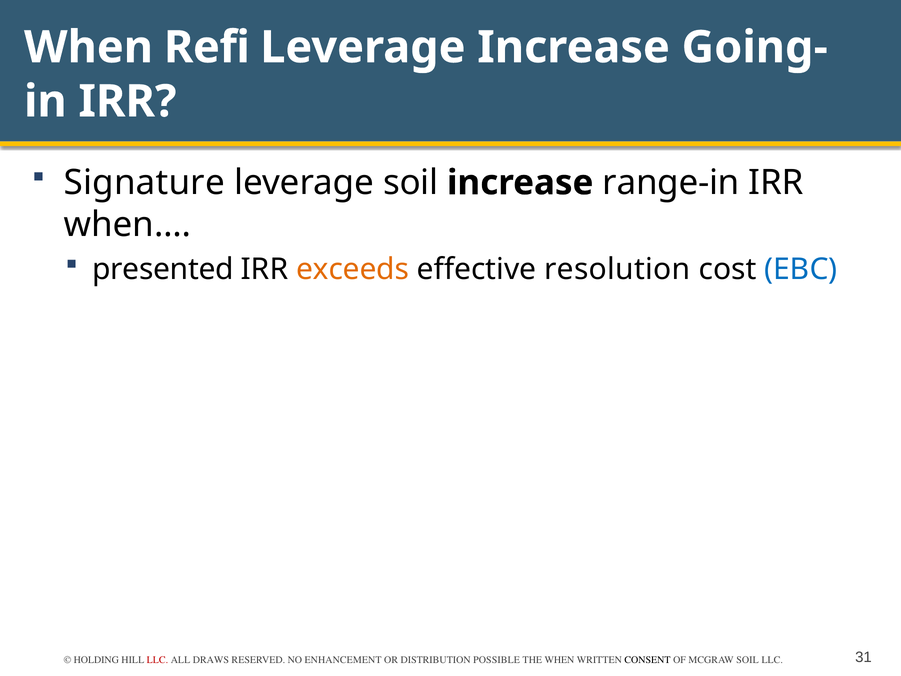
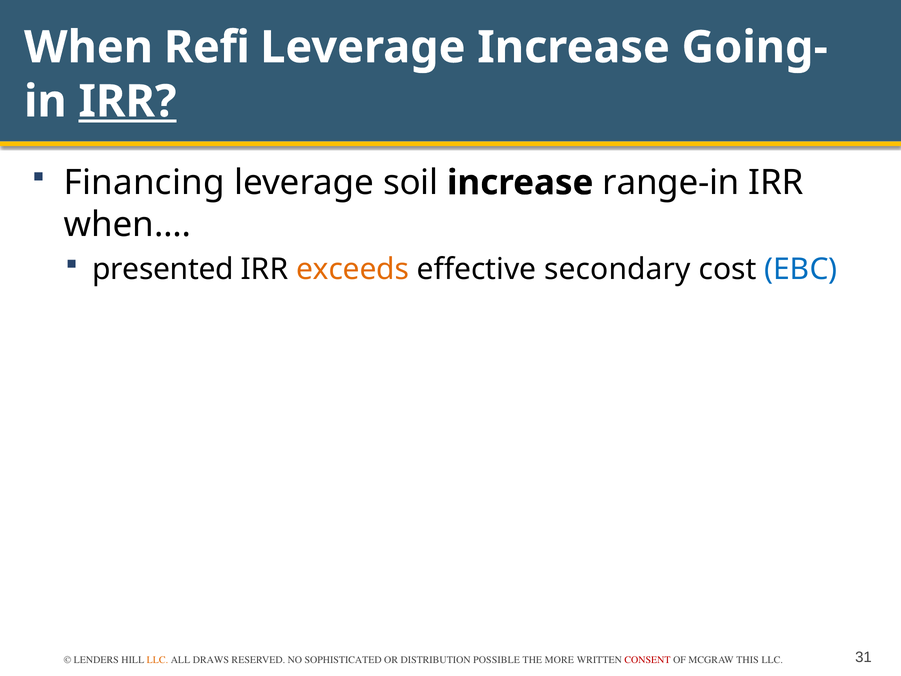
IRR underline: none -> present (127, 101)
Signature: Signature -> Financing (144, 183)
resolution: resolution -> secondary (617, 269)
HOLDING: HOLDING -> LENDERS (96, 660)
LLC colour: red -> orange (157, 660)
ENHANCEMENT: ENHANCEMENT -> SOPHISTICATED (343, 660)
THE WHEN: WHEN -> MORE (559, 660)
CONSENT colour: black -> red (648, 660)
MCGRAW SOIL: SOIL -> THIS (748, 660)
